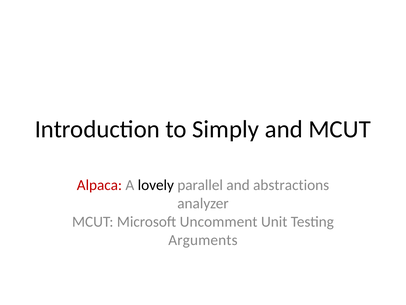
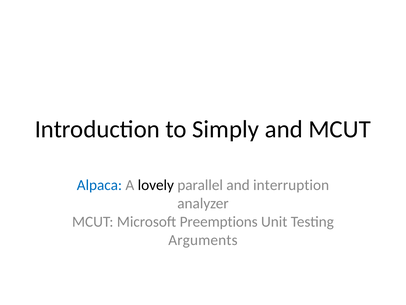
Alpaca colour: red -> blue (99, 185)
abstractions: abstractions -> interruption (291, 185)
Uncomment: Uncomment -> Preemptions (219, 221)
